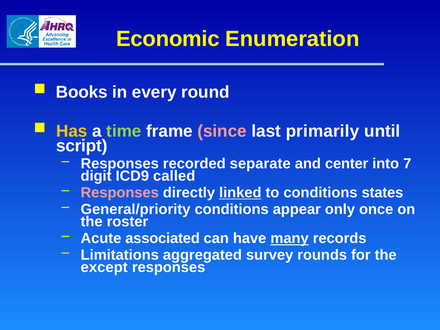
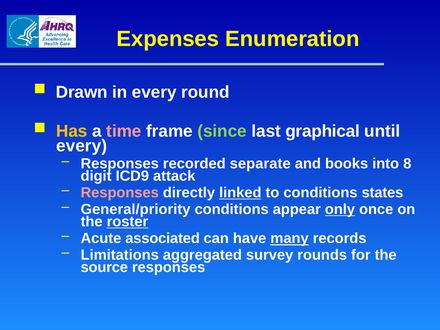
Economic: Economic -> Expenses (168, 39)
Books: Books -> Drawn (82, 92)
time colour: light green -> pink (124, 131)
since colour: pink -> light green (222, 131)
primarily: primarily -> graphical (323, 131)
script: script -> every (82, 146)
center: center -> books (347, 164)
7: 7 -> 8 (407, 164)
called: called -> attack (174, 176)
only underline: none -> present (340, 209)
roster underline: none -> present (127, 222)
except: except -> source (104, 267)
